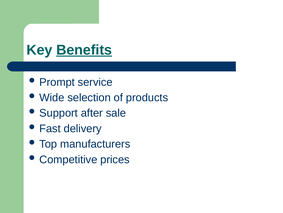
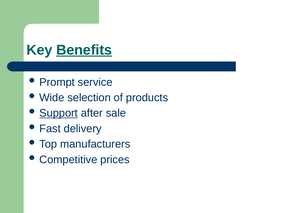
Support underline: none -> present (59, 113)
